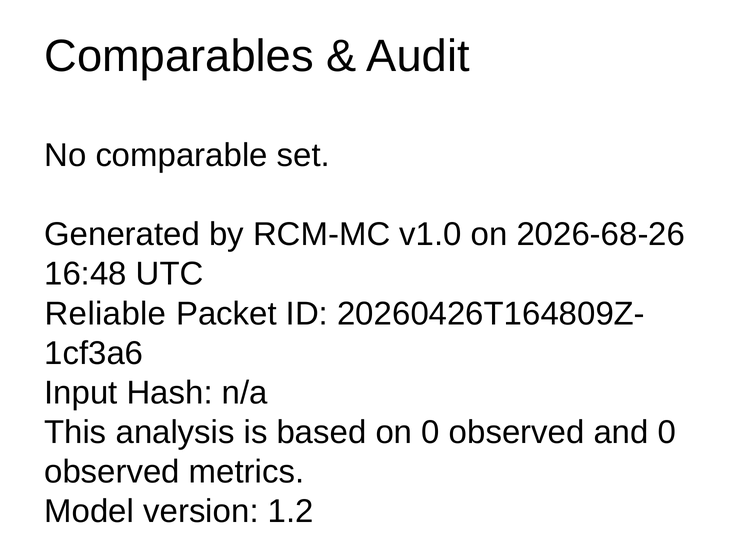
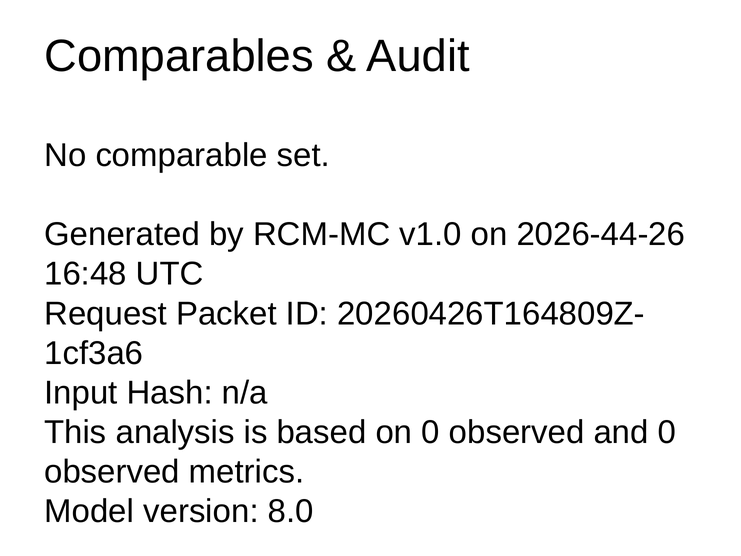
2026-68-26: 2026-68-26 -> 2026-44-26 (601, 234)
Reliable: Reliable -> Request (106, 314)
1.2: 1.2 -> 8.0 (291, 511)
